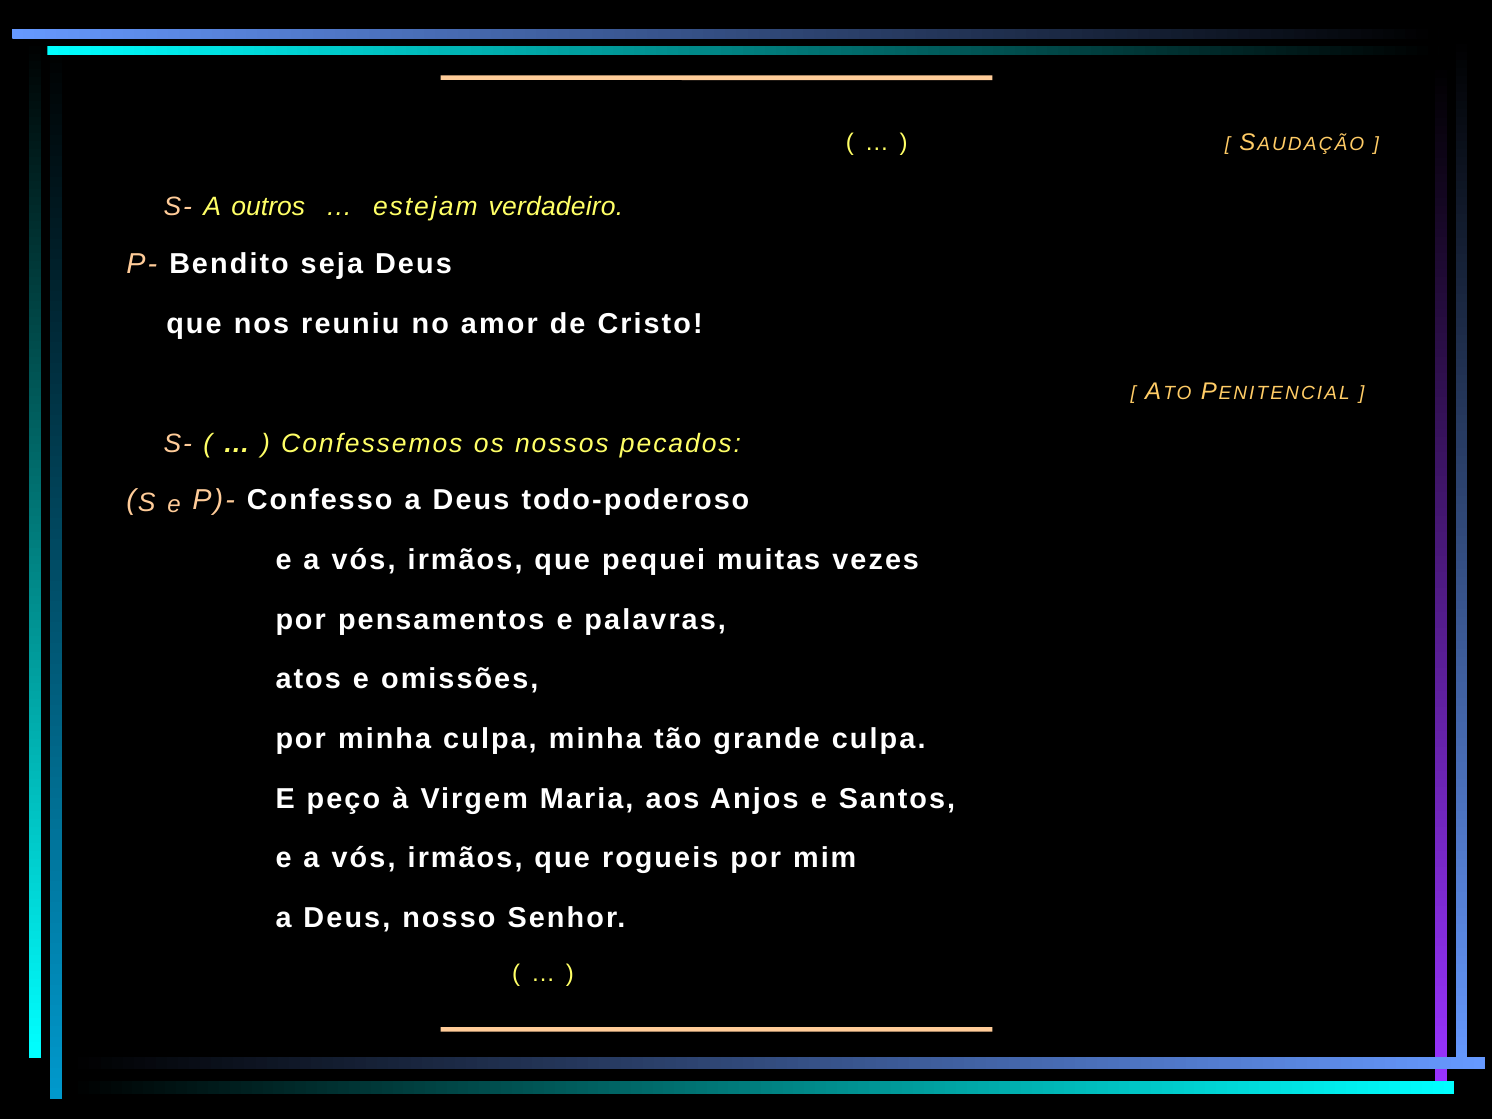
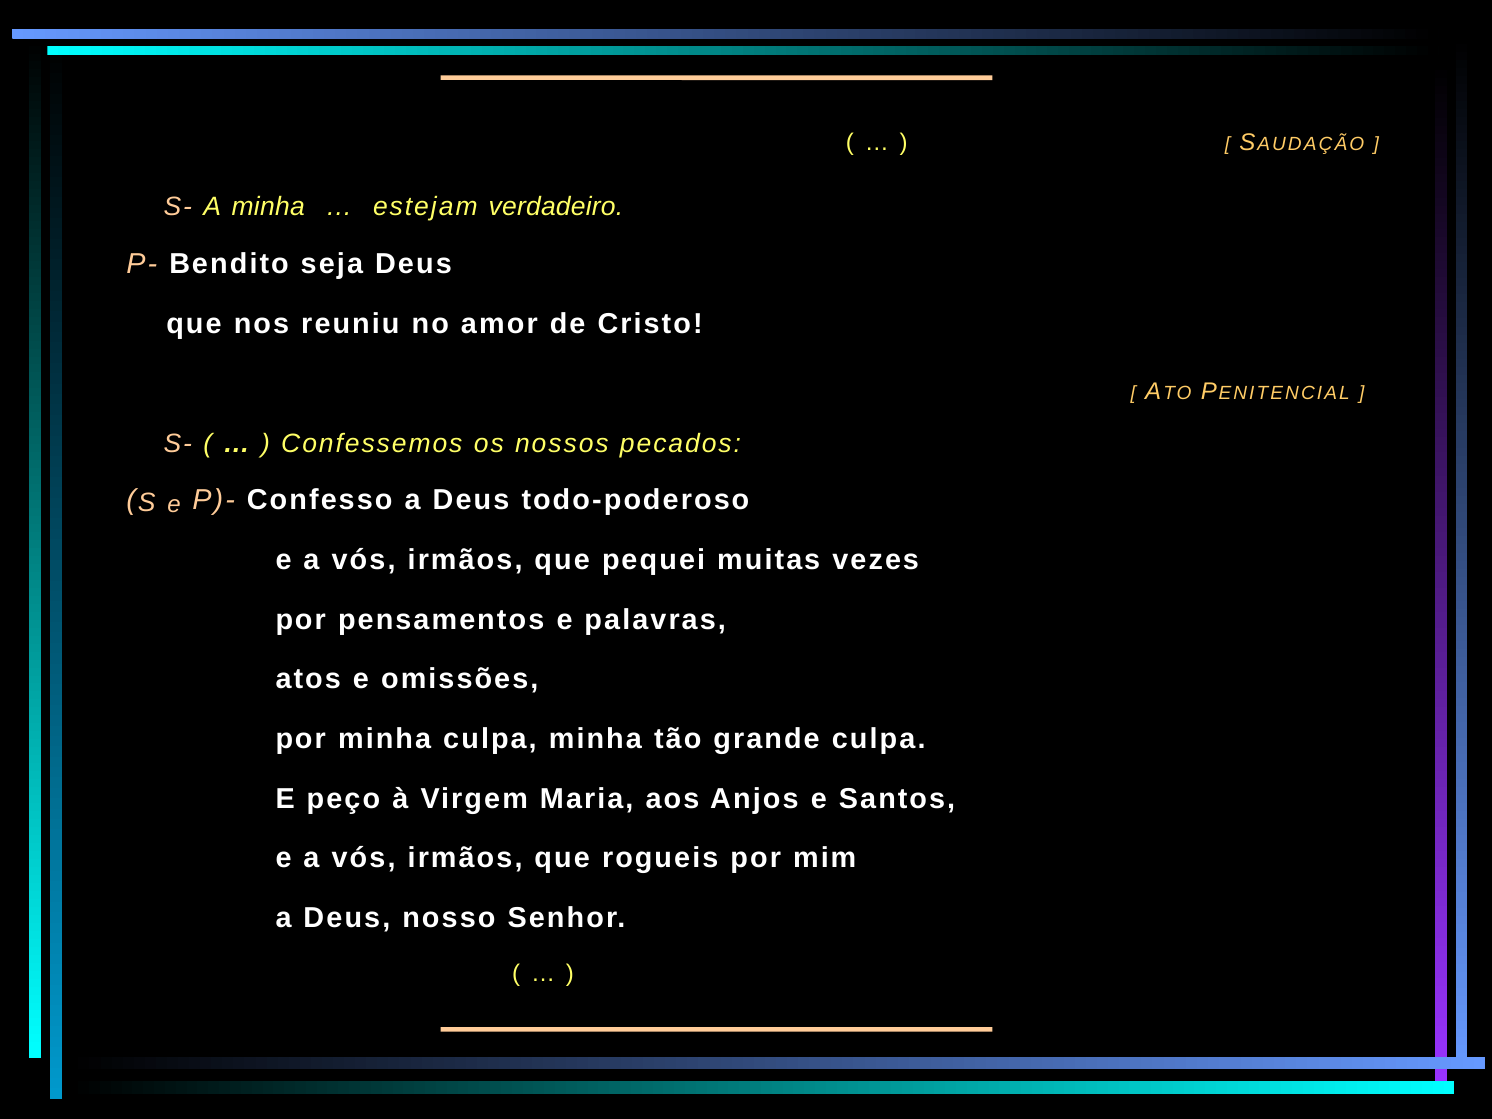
A outros: outros -> minha (268, 207)
